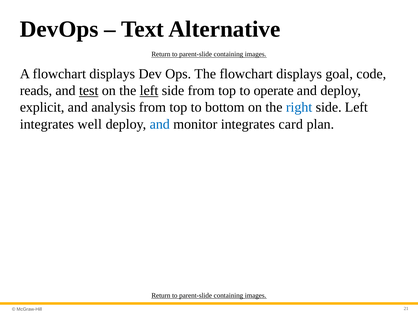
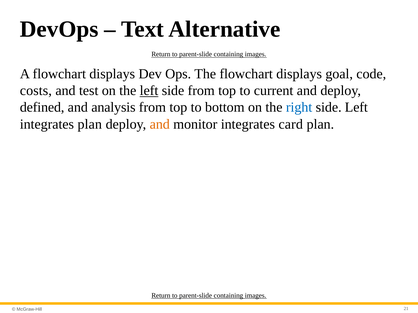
reads: reads -> costs (36, 91)
test underline: present -> none (89, 91)
operate: operate -> current (274, 91)
explicit: explicit -> defined (42, 108)
integrates well: well -> plan (90, 124)
and colour: blue -> orange (160, 124)
